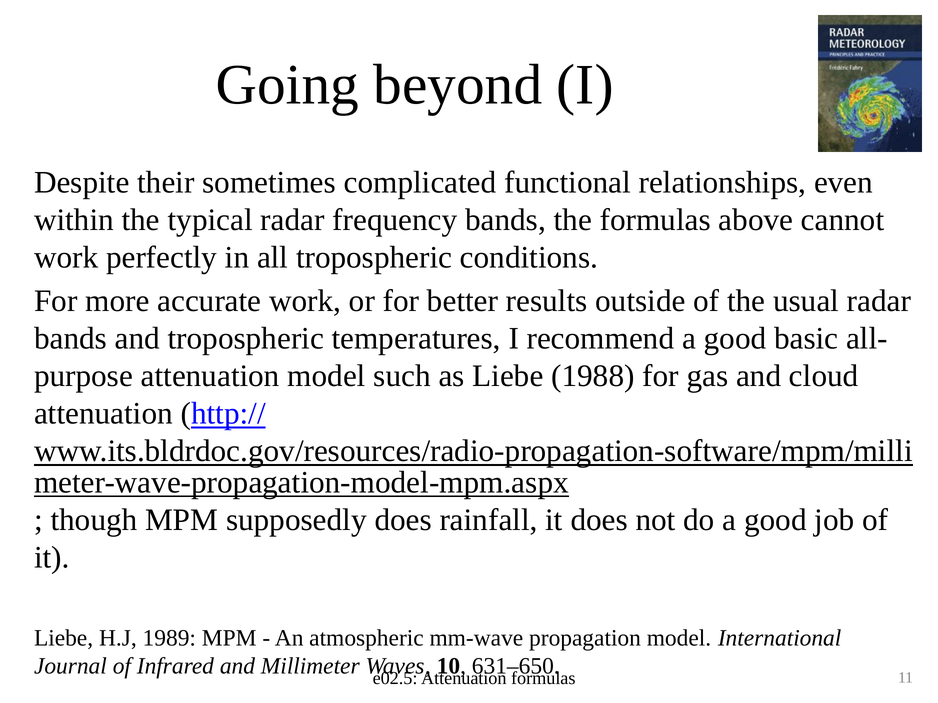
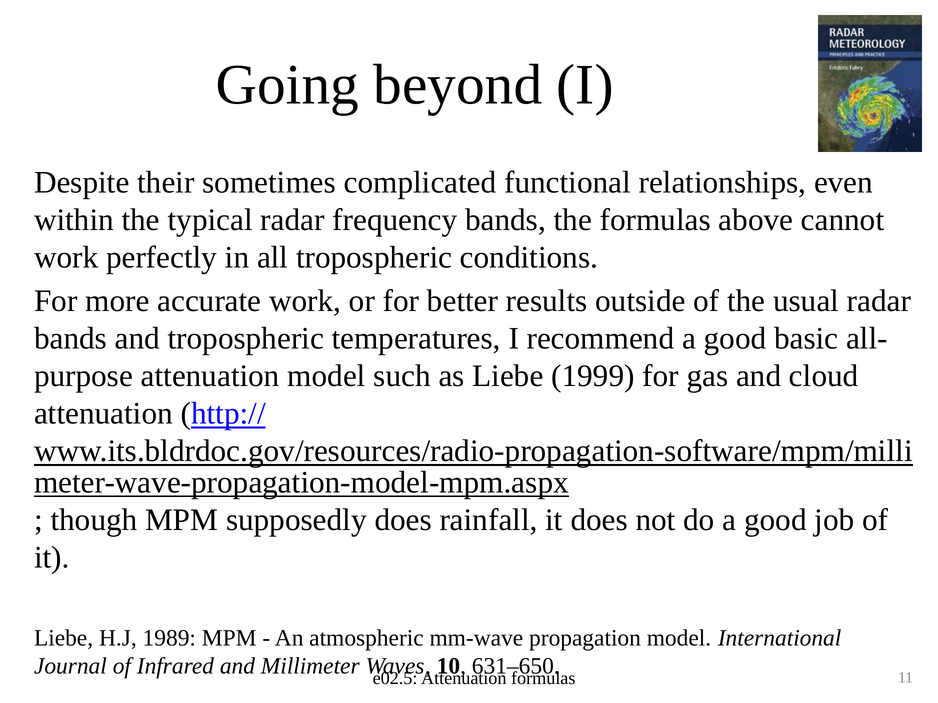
1988: 1988 -> 1999 (593, 376)
